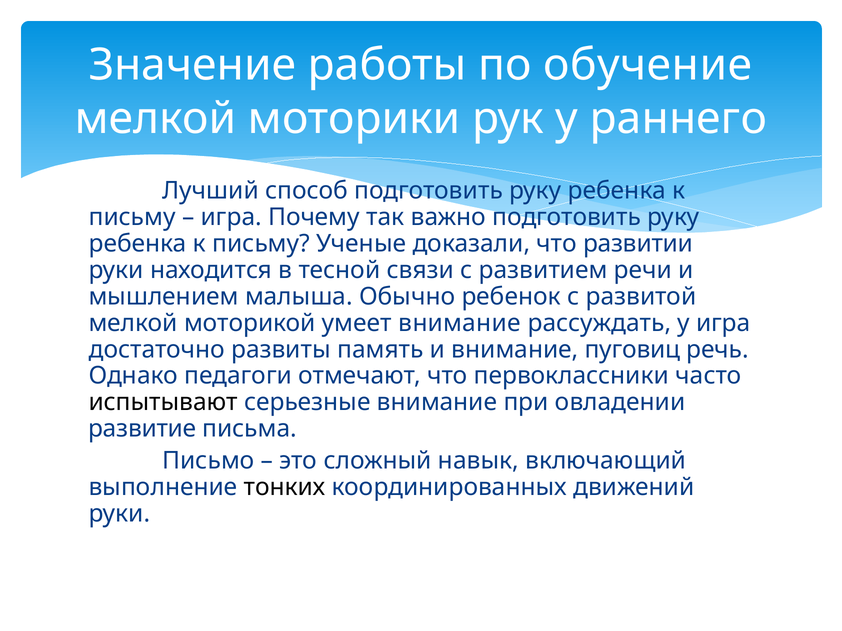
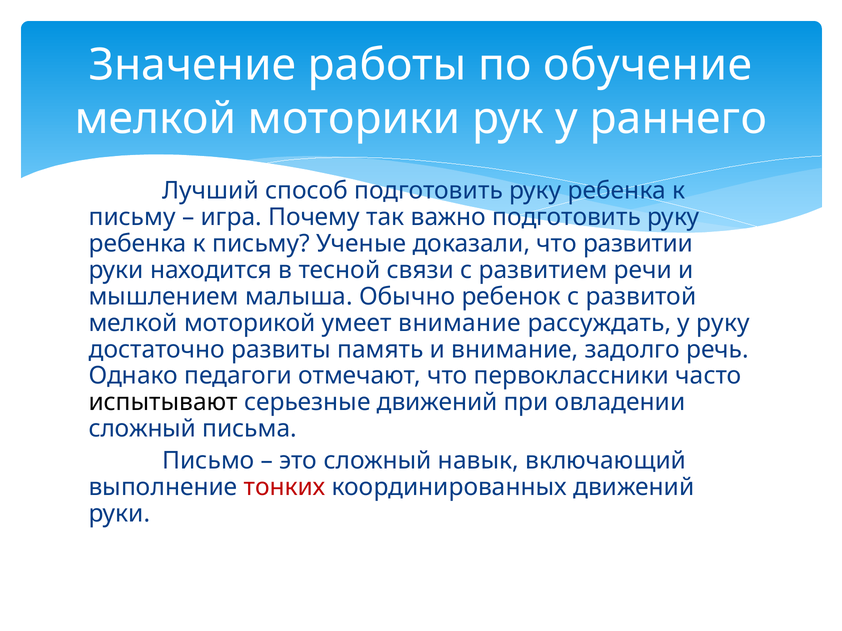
у игра: игра -> руку (723, 323)
пуговиц: пуговиц -> задолго (632, 350)
серьезные внимание: внимание -> движений (437, 403)
развитие: развитие -> сложный (142, 429)
тонких colour: black -> red (285, 487)
